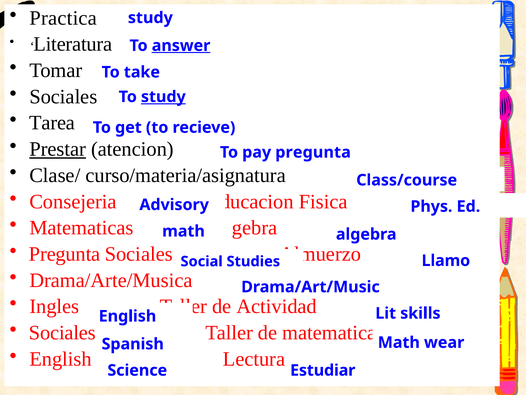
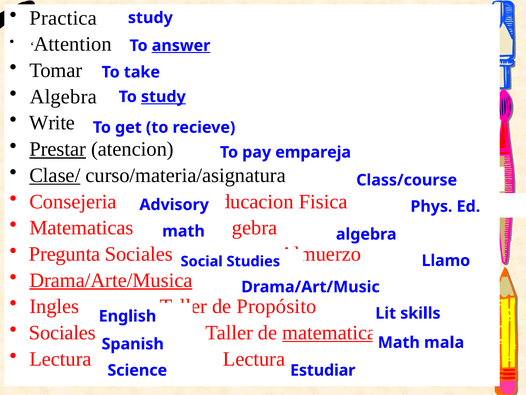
Literatura: Literatura -> Attention (73, 44)
Sociales: Sociales -> Algebra (63, 97)
Tarea: Tarea -> Write (52, 123)
pay pregunta: pregunta -> empareja (313, 152)
Clase/ underline: none -> present (55, 175)
Drama/Arte/Musica underline: none -> present (111, 280)
Actividad: Actividad -> Propósito (277, 306)
matematicas underline: none -> present (333, 332)
wear: wear -> mala (444, 342)
English: English -> Lectura (61, 359)
